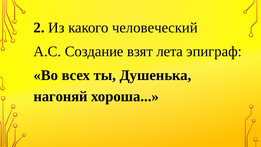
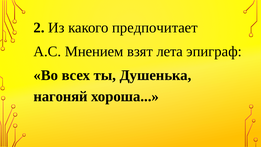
человеческий: человеческий -> предпочитает (155, 28)
Создание: Создание -> Мнением (94, 51)
